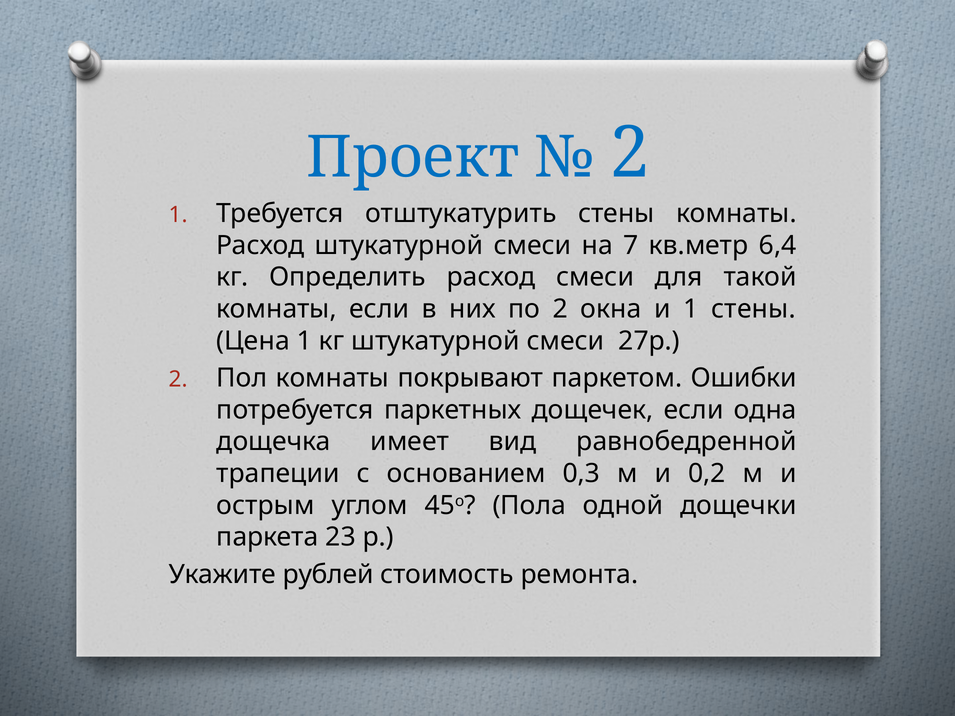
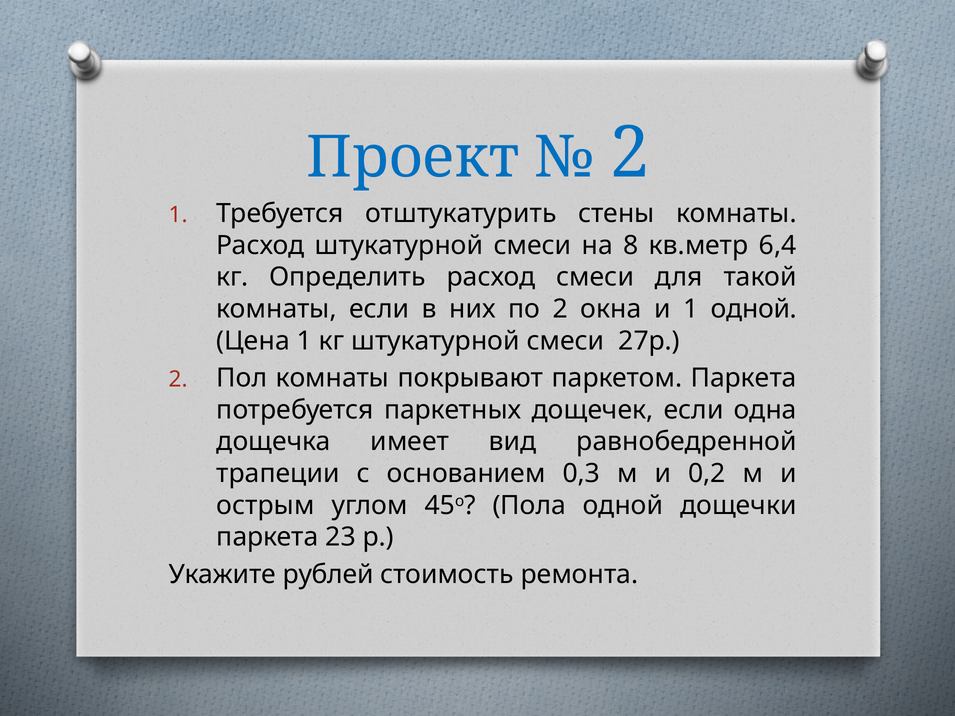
7: 7 -> 8 (631, 245)
1 стены: стены -> одной (754, 309)
паркетом Ошибки: Ошибки -> Паркета (744, 378)
